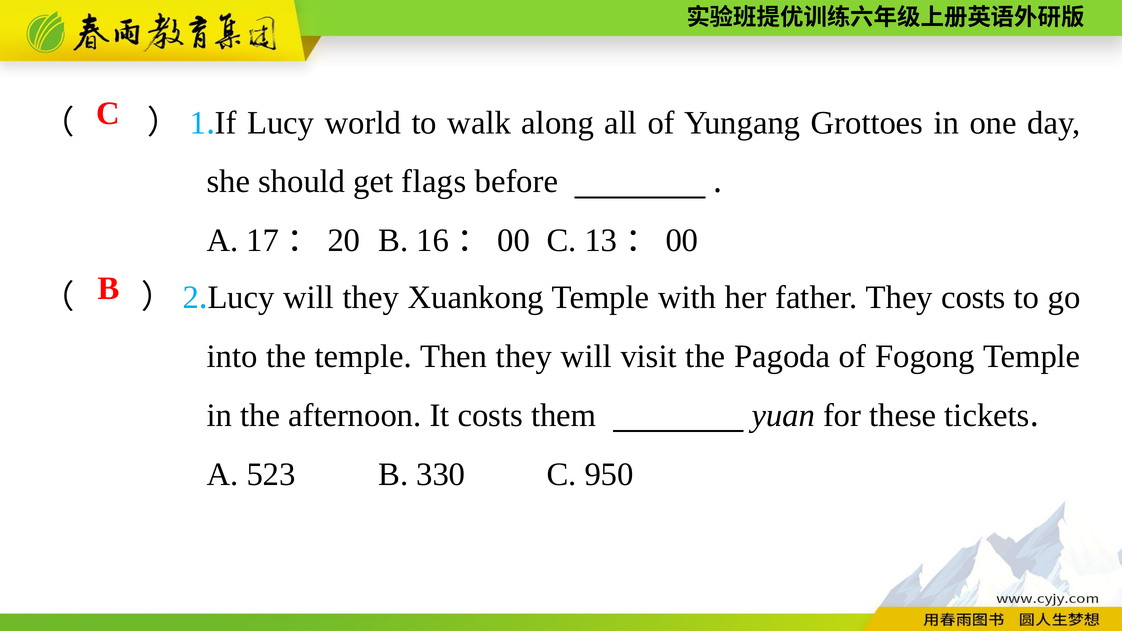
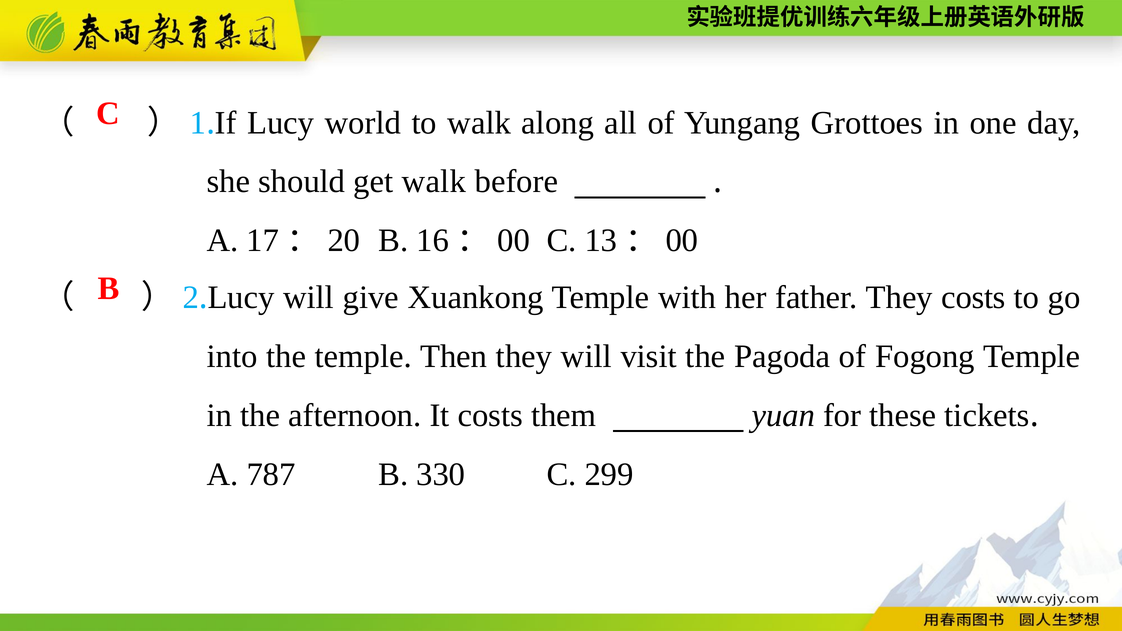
get flags: flags -> walk (434, 182)
will they: they -> give (371, 298)
523: 523 -> 787 (271, 474)
950: 950 -> 299 (609, 474)
